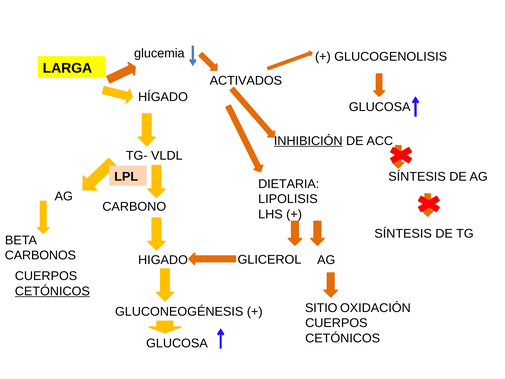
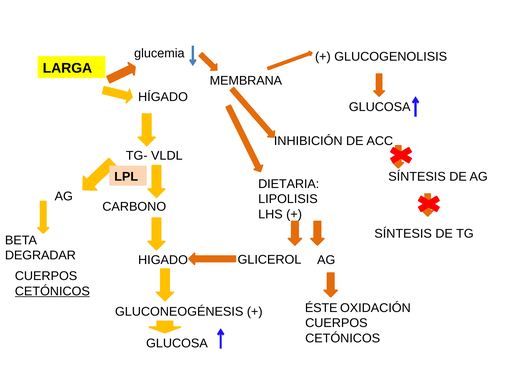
ACTIVADOS: ACTIVADOS -> MEMBRANA (246, 80)
INHIBICIÓN underline: present -> none (308, 141)
CARBONOS: CARBONOS -> DEGRADAR (40, 255)
SITIO: SITIO -> ÉSTE (321, 308)
